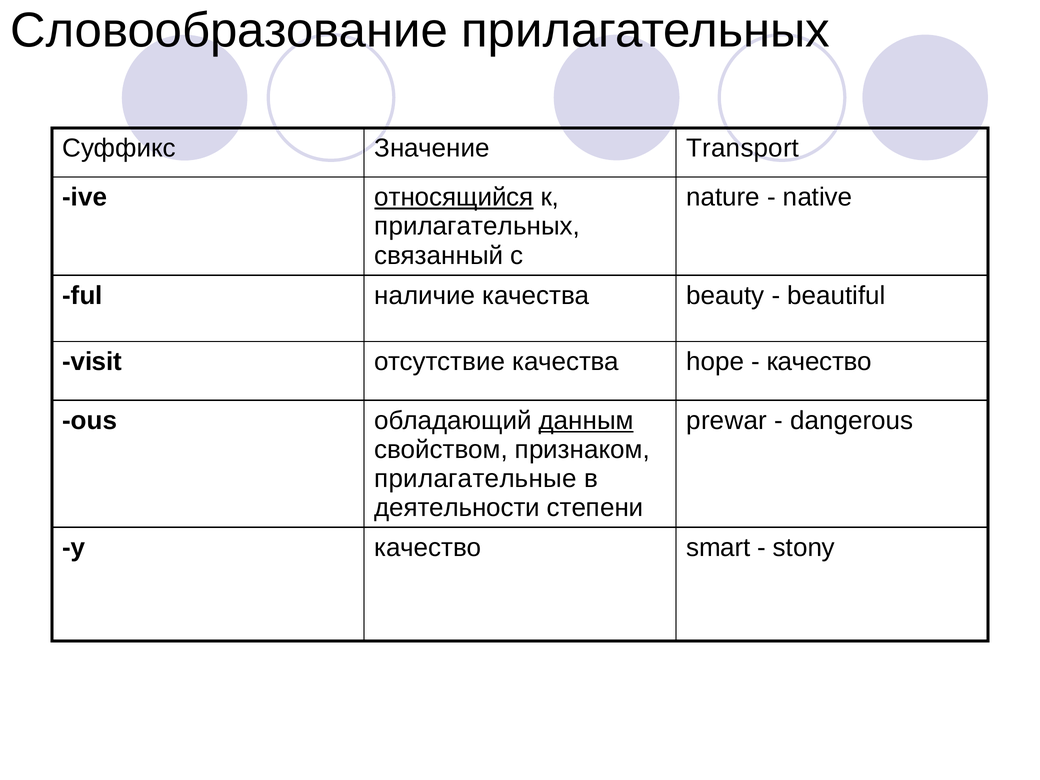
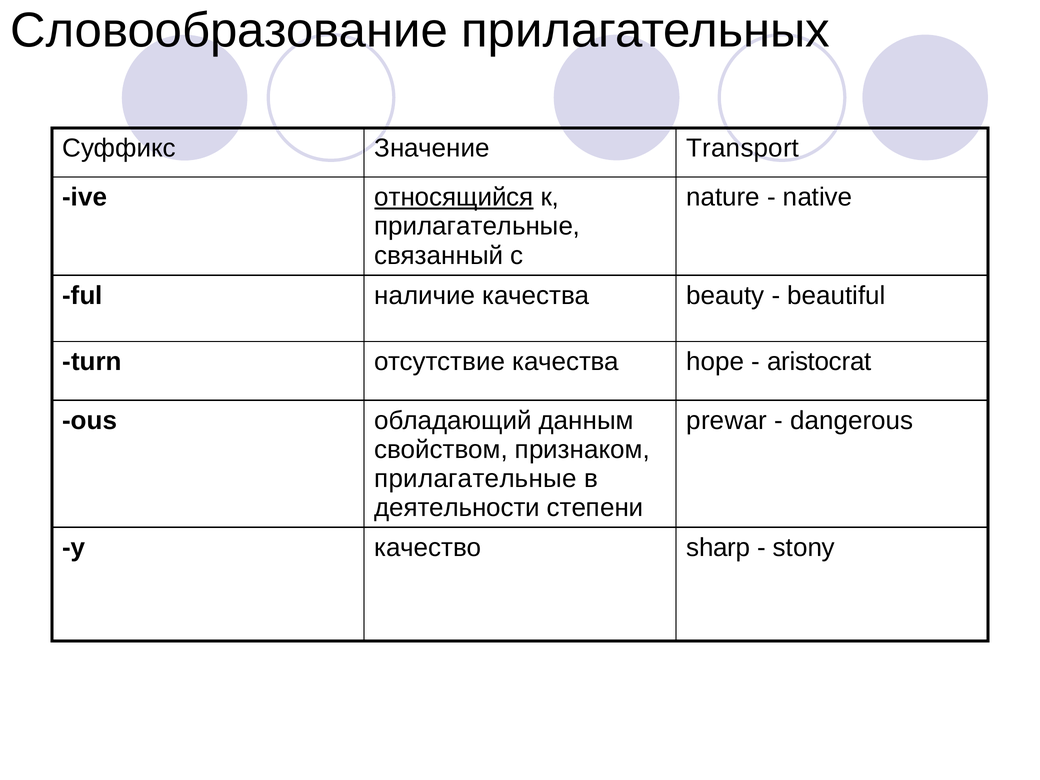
прилагательных: прилагательных -> прилагательные (477, 226)
visit: visit -> turn (92, 362)
качество: качество -> aristocrat (819, 362)
данным underline: present -> none (586, 421)
smart: smart -> sharp (718, 547)
